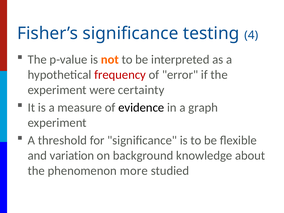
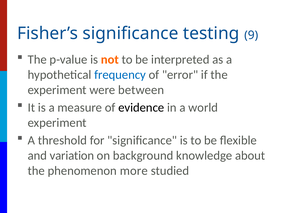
4: 4 -> 9 (251, 35)
frequency colour: red -> blue (120, 75)
certainty: certainty -> between (141, 90)
graph: graph -> world (203, 108)
